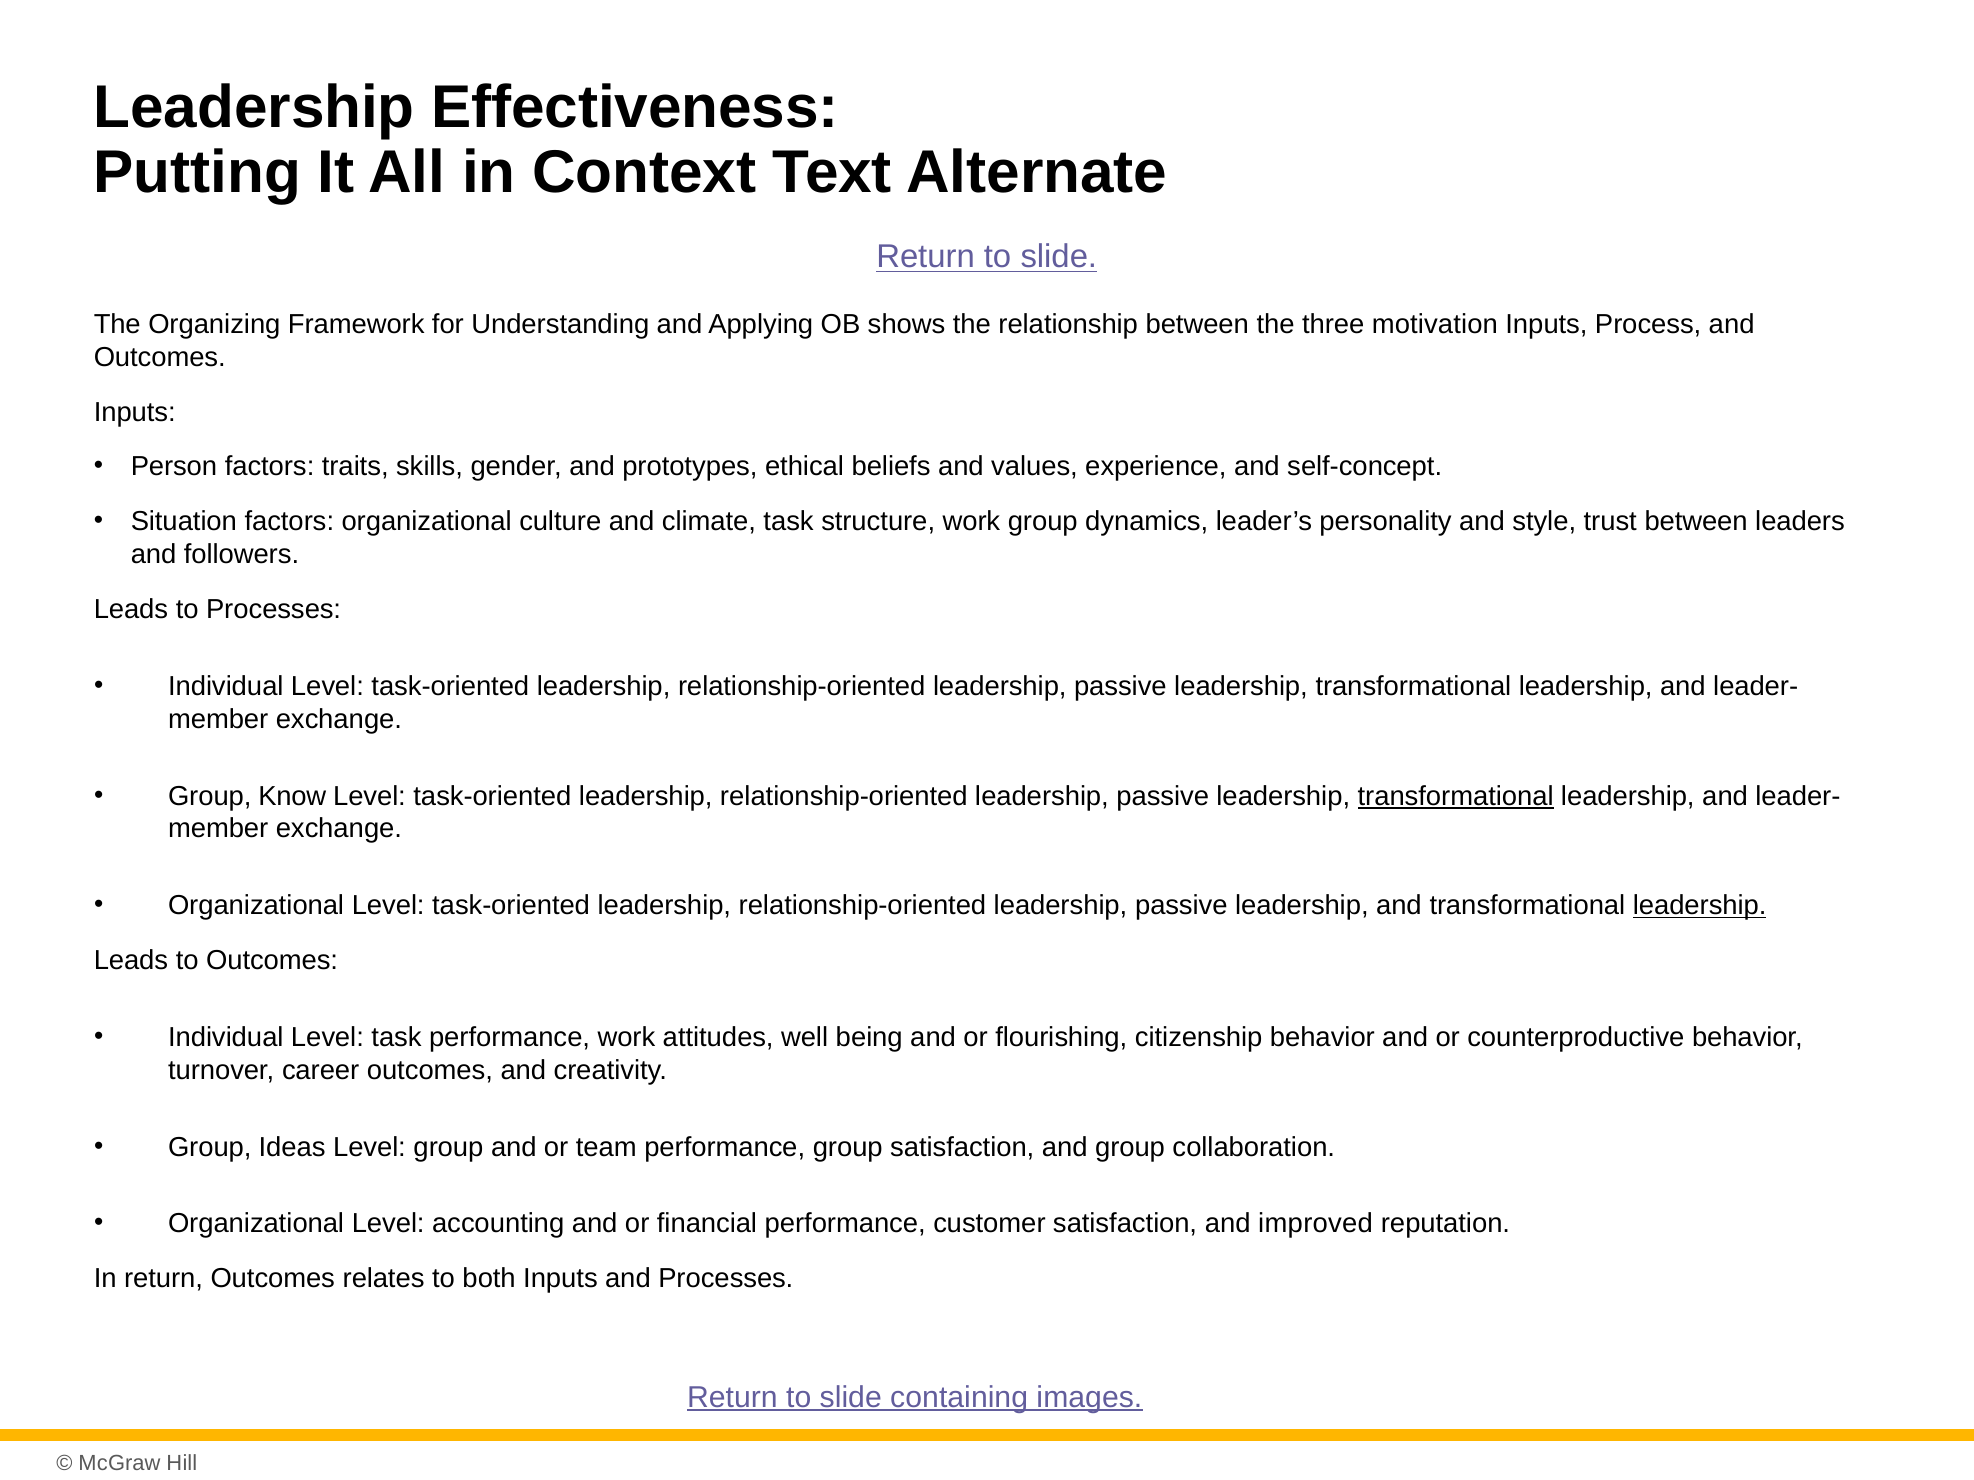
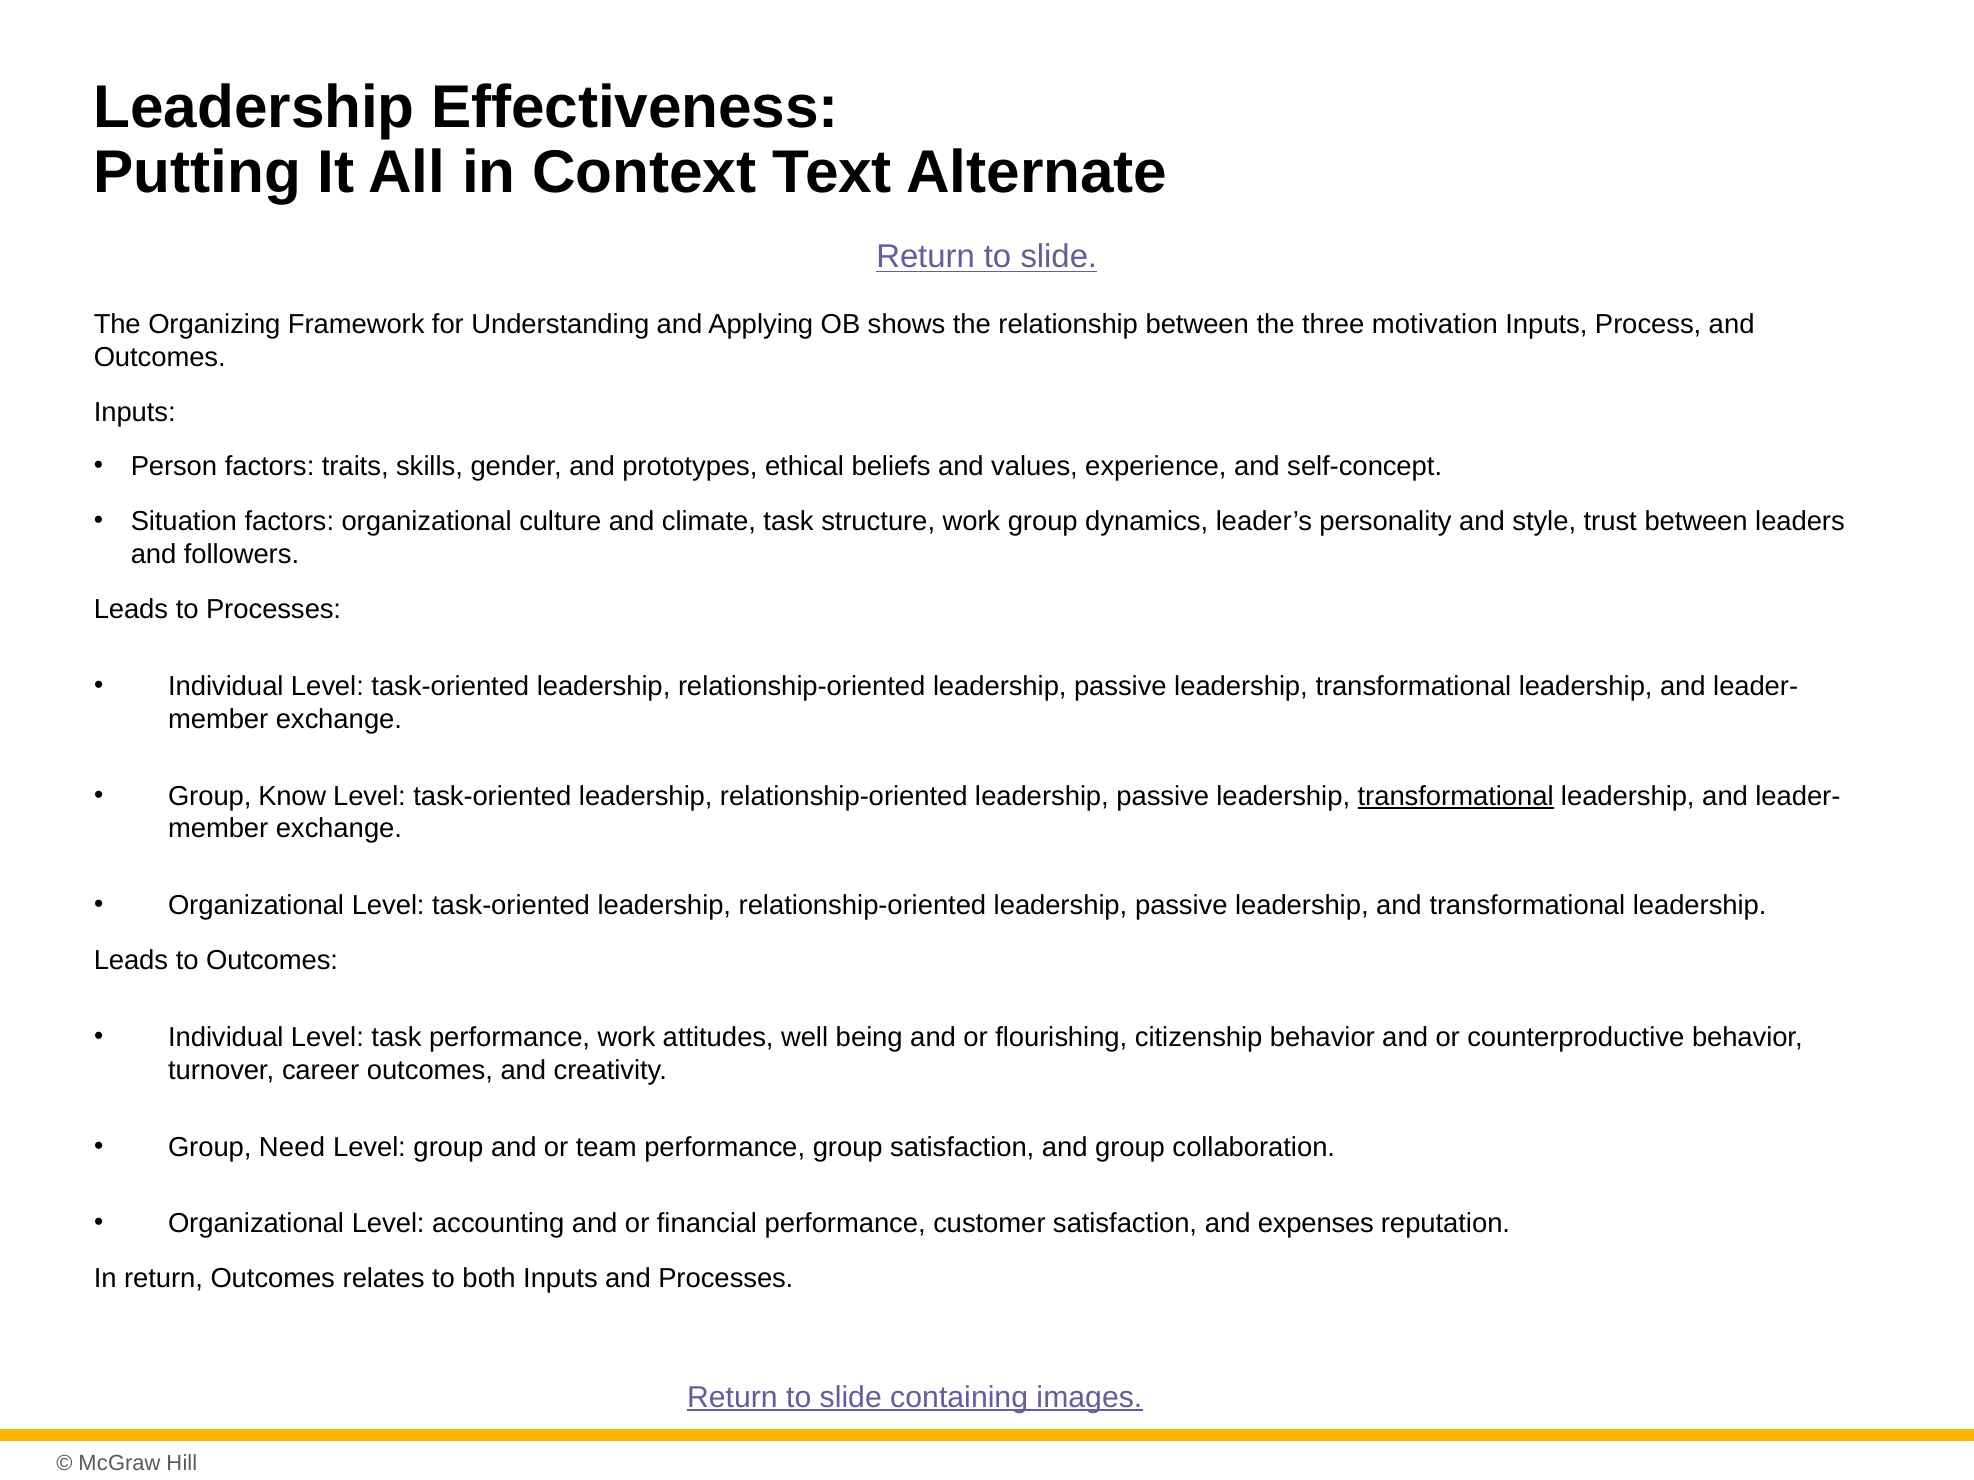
leadership underline: present -> none (1700, 906)
Ideas: Ideas -> Need (292, 1147)
improved: improved -> expenses (1316, 1224)
